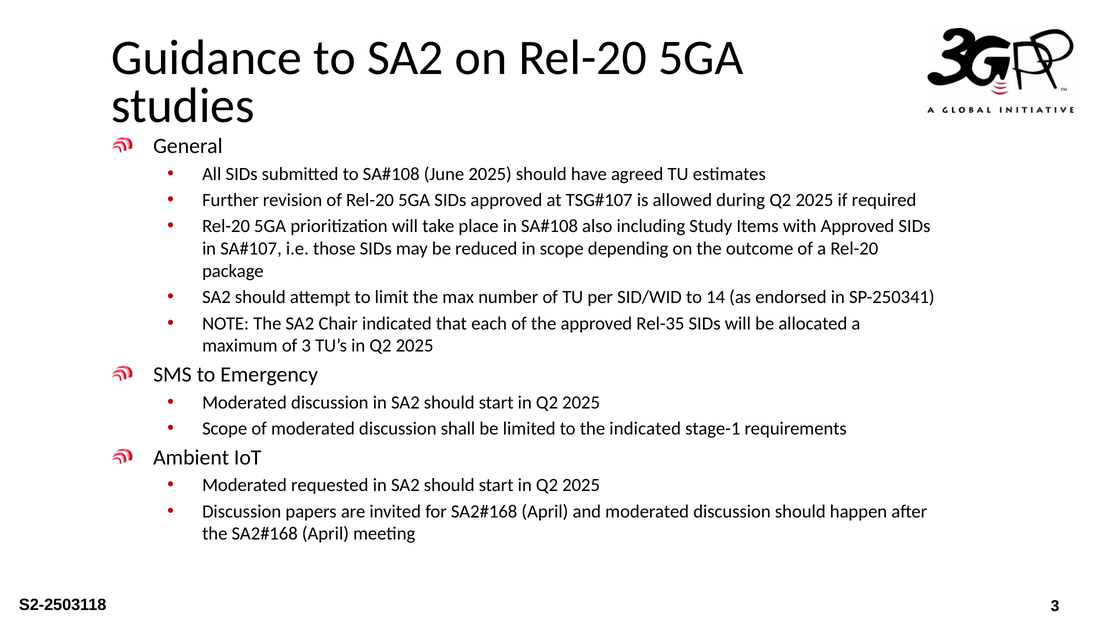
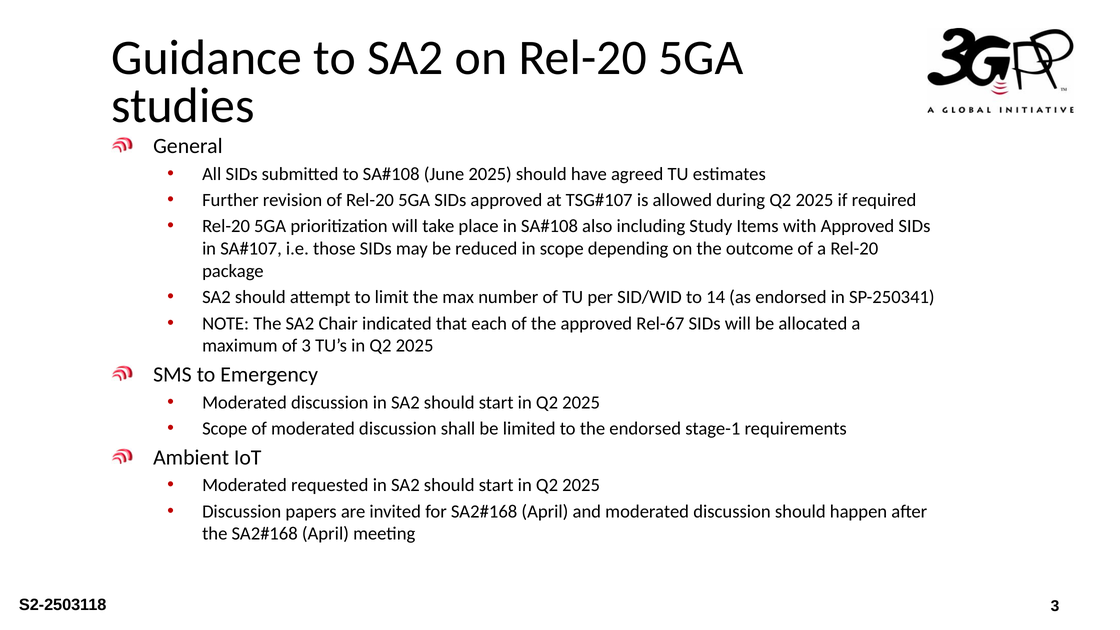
Rel-35: Rel-35 -> Rel-67 (660, 323)
the indicated: indicated -> endorsed (645, 429)
